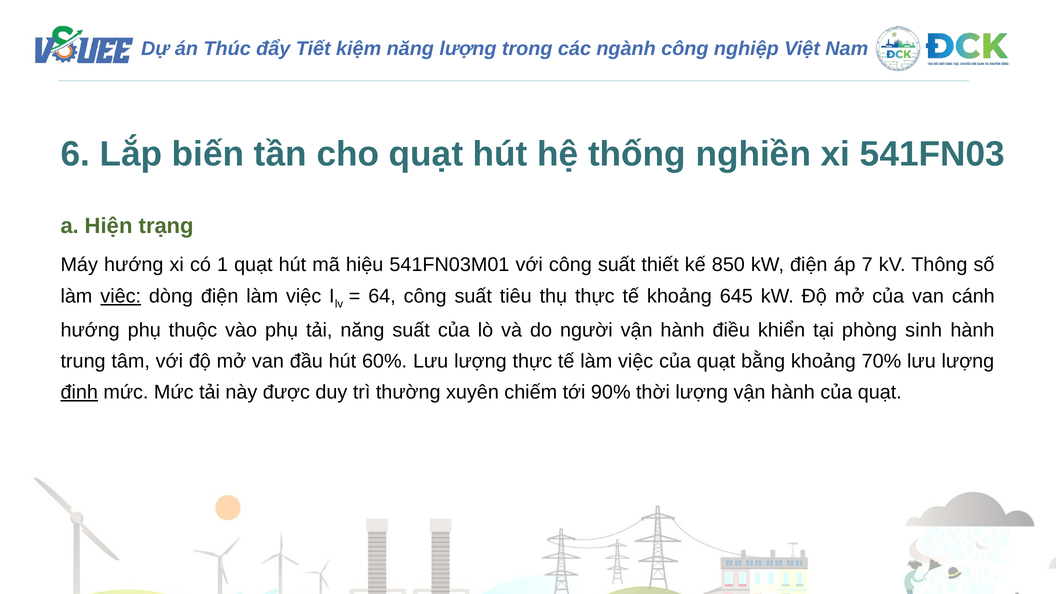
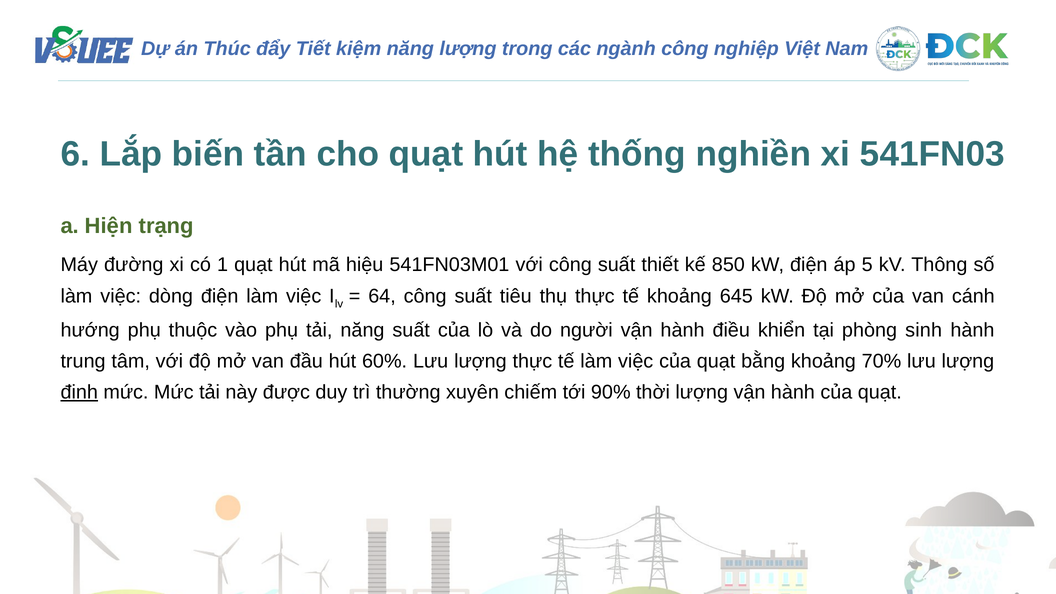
Máy hướng: hướng -> đường (134, 264)
7: 7 -> 5 (867, 264)
việc underline: present -> none (121, 296)
